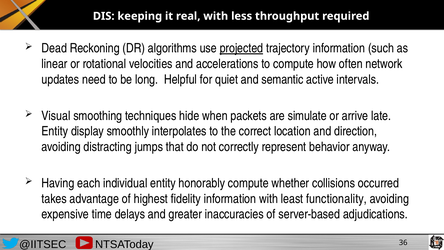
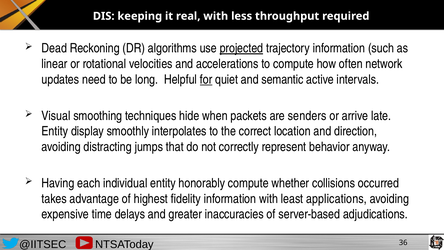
for underline: none -> present (206, 79)
simulate: simulate -> senders (307, 116)
functionality: functionality -> applications (336, 199)
